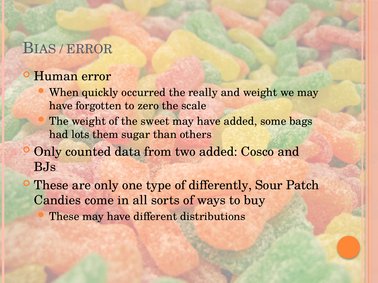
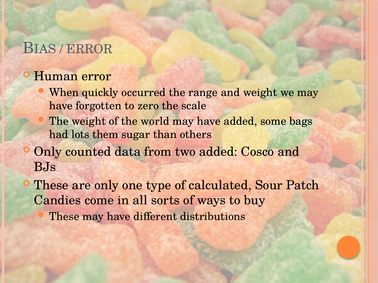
really: really -> range (203, 93)
sweet: sweet -> world (155, 121)
differently: differently -> calculated (220, 185)
